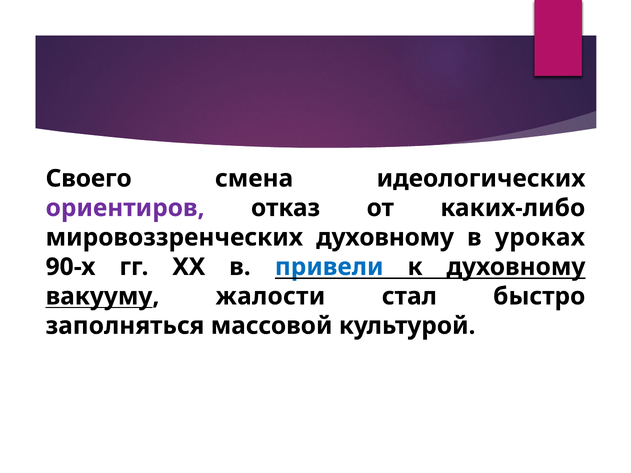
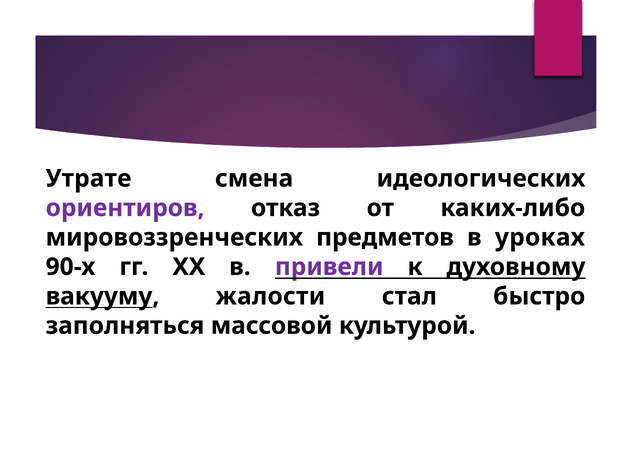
Своего: Своего -> Утрате (89, 179)
мировоззренческих духовному: духовному -> предметов (385, 238)
привели colour: blue -> purple (329, 267)
